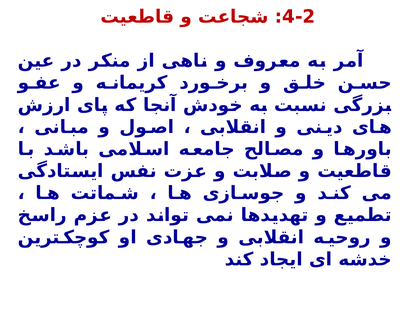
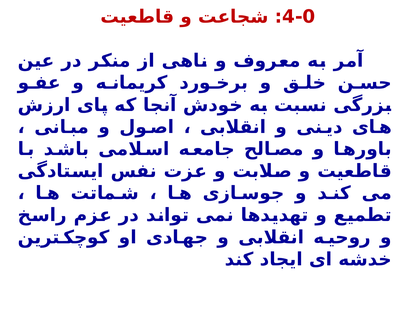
4-2: 4-2 -> 4-0 (299, 17)
